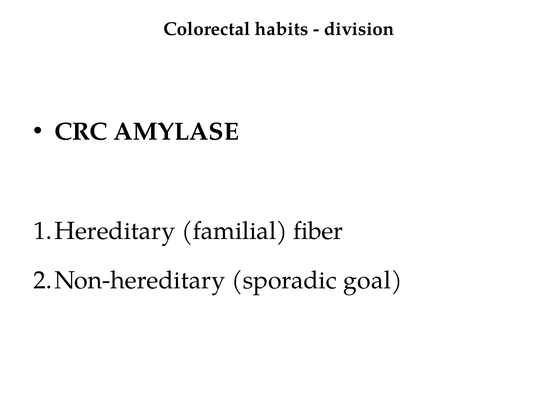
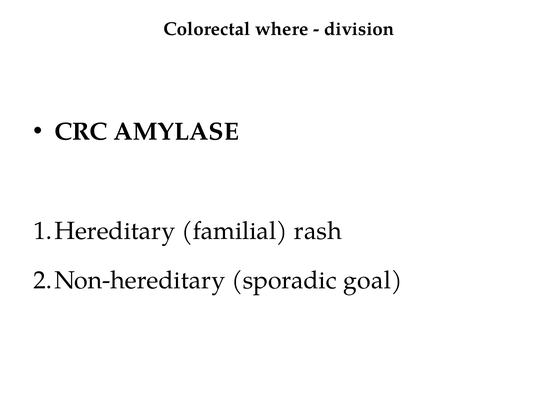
habits: habits -> where (282, 29)
fiber: fiber -> rash (318, 231)
